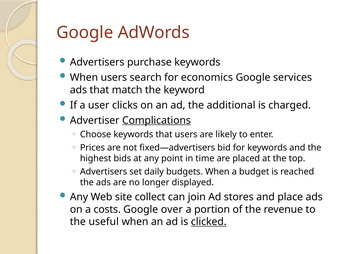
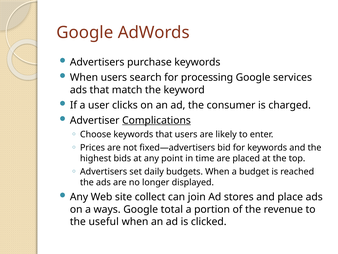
economics: economics -> processing (207, 77)
additional: additional -> consumer (231, 105)
costs: costs -> ways (107, 209)
over: over -> total (172, 209)
clicked underline: present -> none (209, 221)
